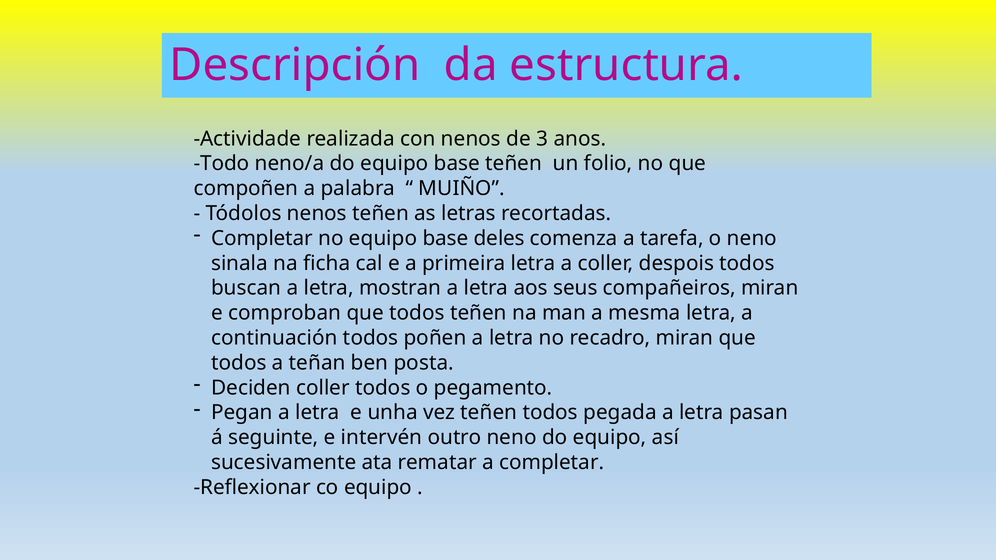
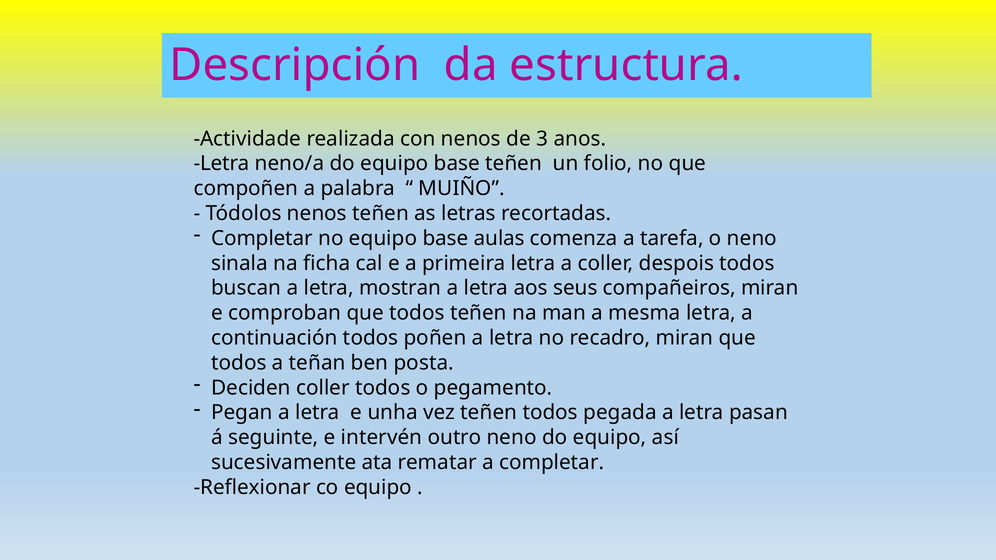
Todo: Todo -> Letra (222, 164)
deles: deles -> aulas (499, 238)
